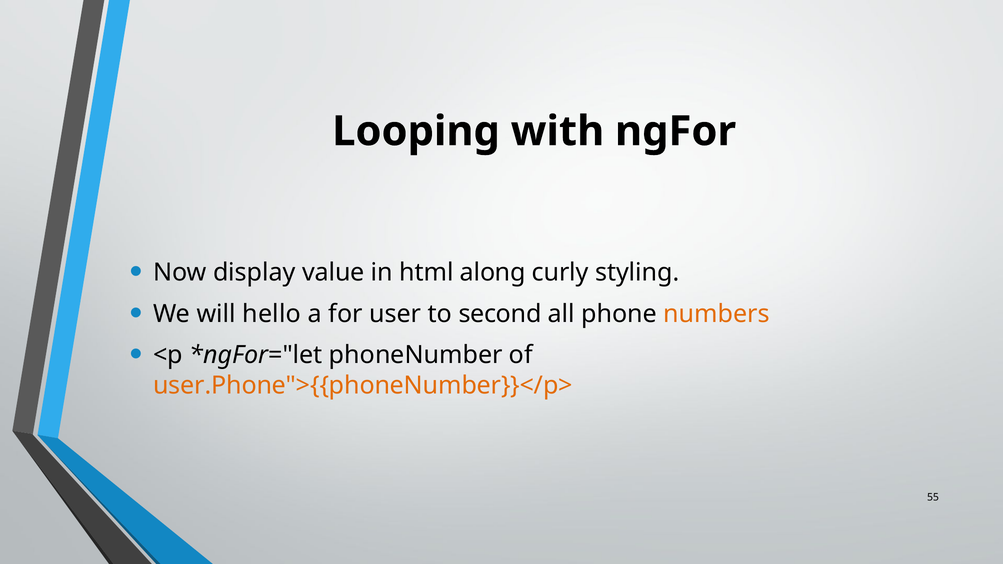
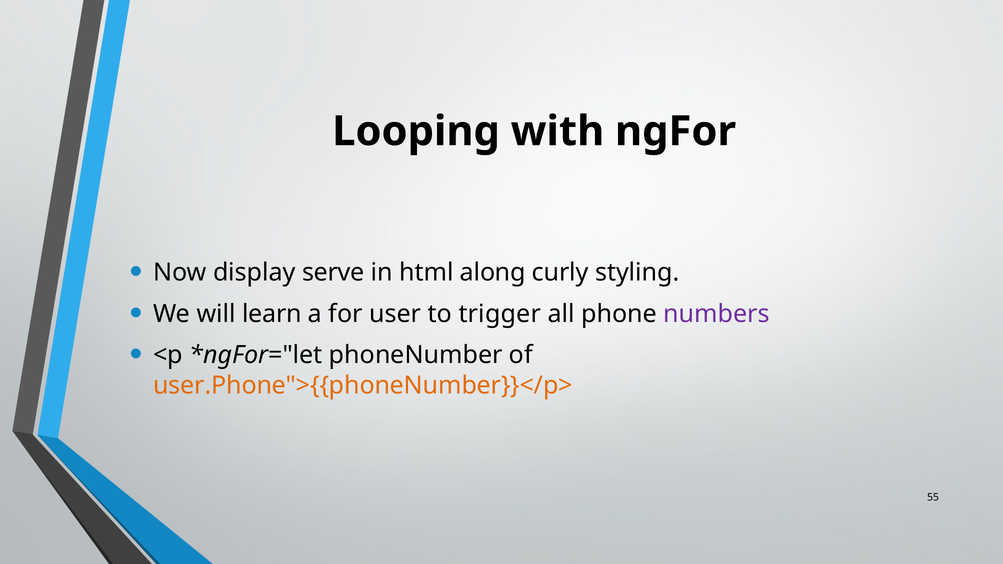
value: value -> serve (333, 273)
hello: hello -> learn (272, 314)
second: second -> trigger (500, 314)
numbers colour: orange -> purple (717, 314)
